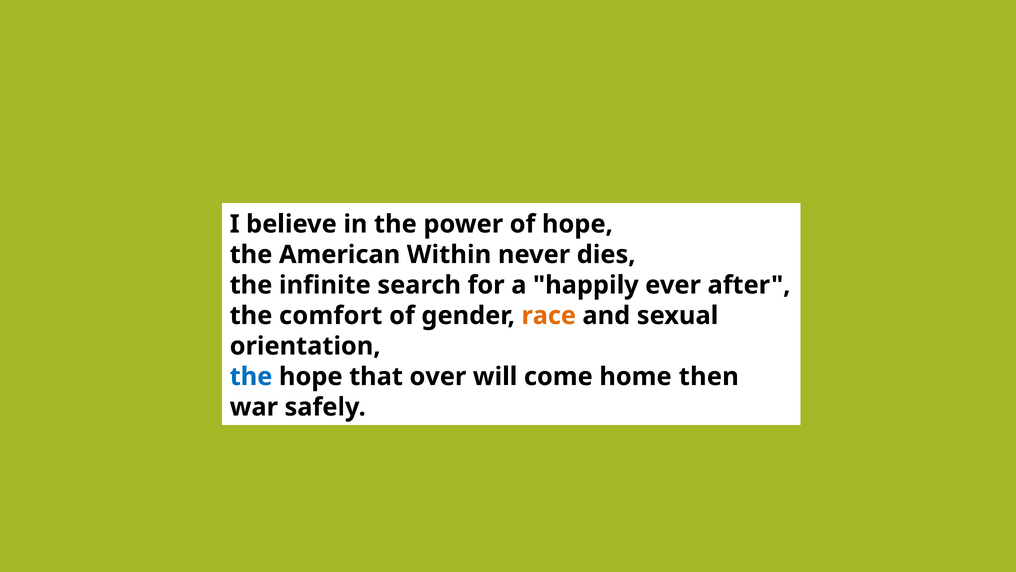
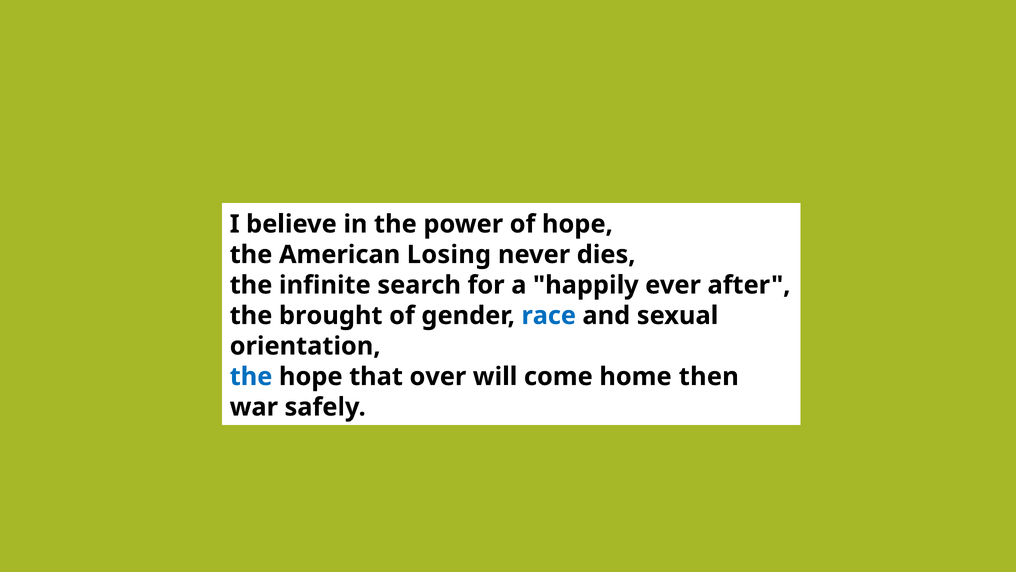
Within: Within -> Losing (449, 254)
comfort: comfort -> brought (331, 315)
race colour: orange -> blue (549, 315)
